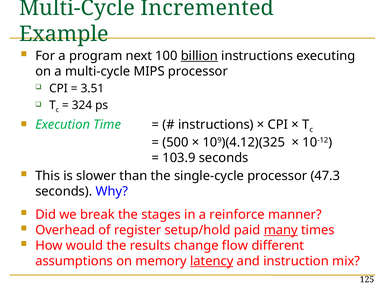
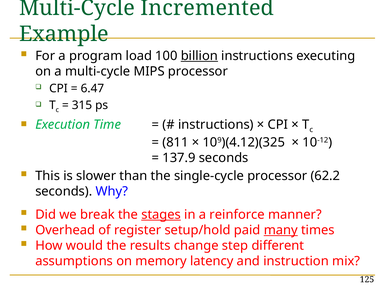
next: next -> load (139, 56)
3.51: 3.51 -> 6.47 (92, 89)
324: 324 -> 315 (82, 105)
500: 500 -> 811 (175, 142)
103.9: 103.9 -> 137.9 (179, 158)
47.3: 47.3 -> 62.2 (325, 176)
stages underline: none -> present (161, 215)
flow: flow -> step (235, 246)
latency underline: present -> none (212, 261)
